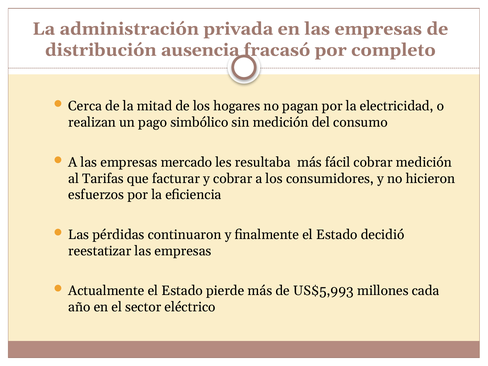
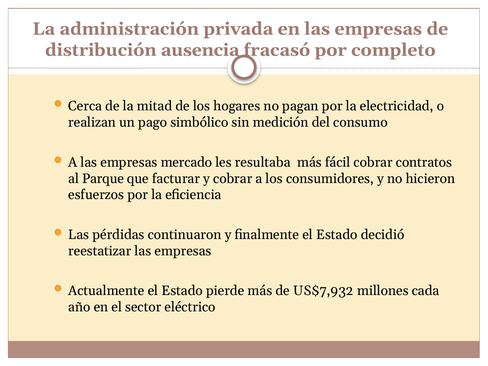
cobrar medición: medición -> contratos (424, 162)
Tarifas: Tarifas -> Parque (103, 179)
US$5,993: US$5,993 -> US$7,932 (323, 291)
